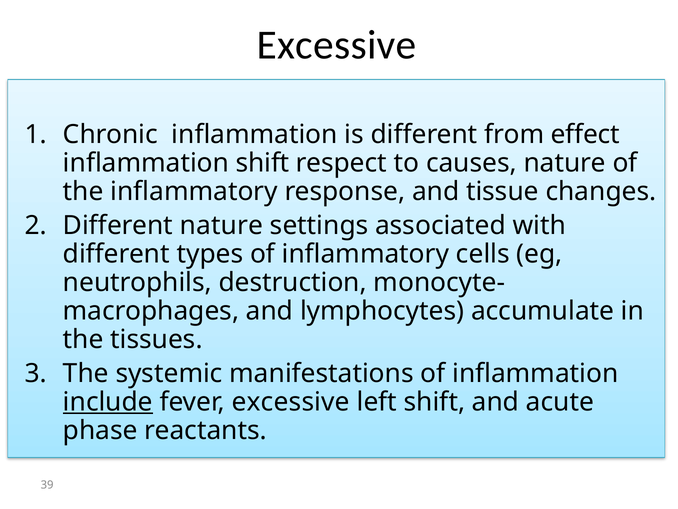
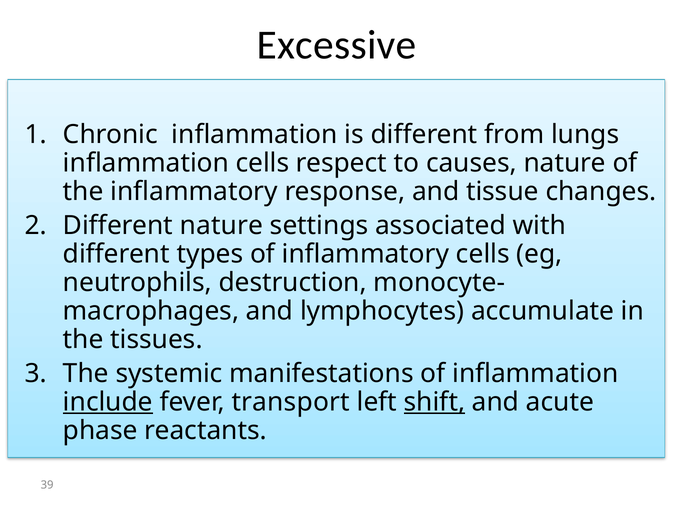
effect: effect -> lungs (585, 134)
inflammation shift: shift -> cells (263, 163)
fever excessive: excessive -> transport (291, 402)
shift underline: none -> present (434, 402)
